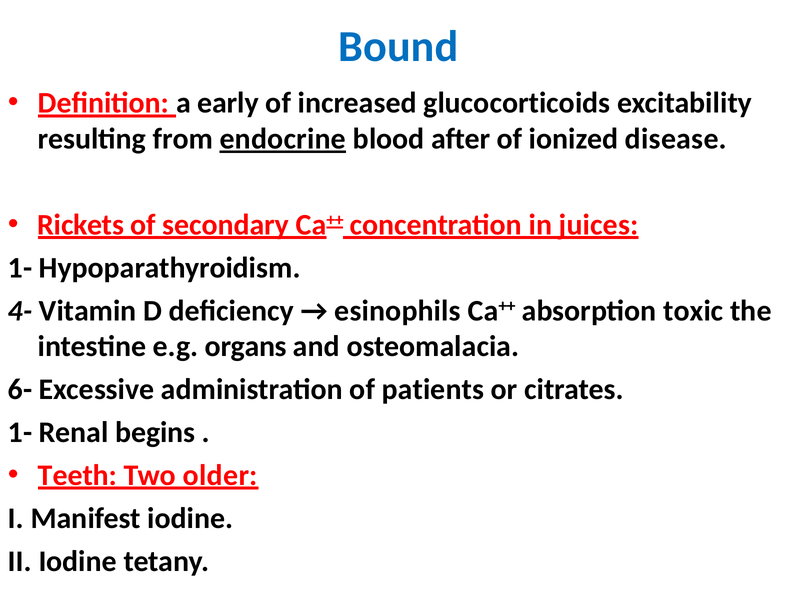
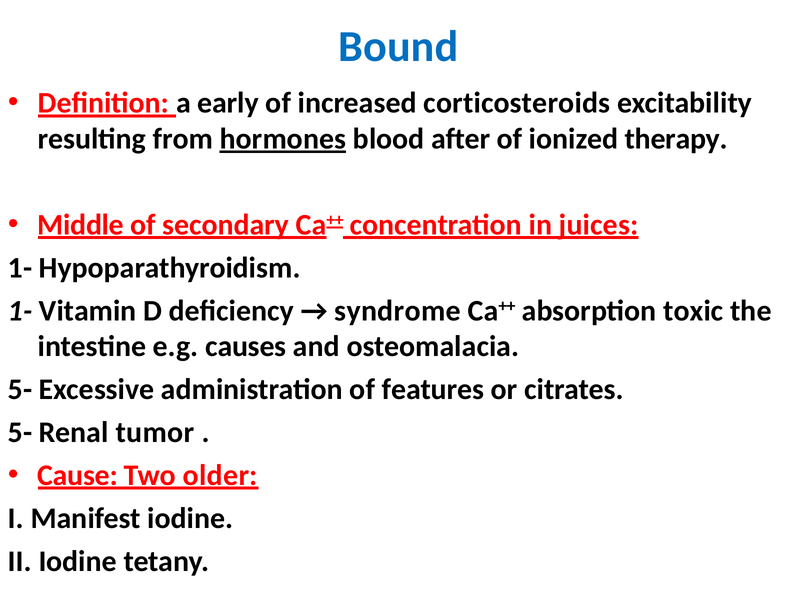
glucocorticoids: glucocorticoids -> corticosteroids (517, 103)
endocrine: endocrine -> hormones (283, 139)
disease: disease -> therapy (676, 139)
Rickets: Rickets -> Middle (81, 225)
4-: 4- -> 1- (20, 311)
esinophils: esinophils -> syndrome (398, 311)
organs: organs -> causes (246, 347)
6-: 6- -> 5- (20, 390)
patients: patients -> features (433, 390)
1-: 1- -> 5- (20, 433)
begins: begins -> tumor (155, 433)
Teeth: Teeth -> Cause (78, 476)
